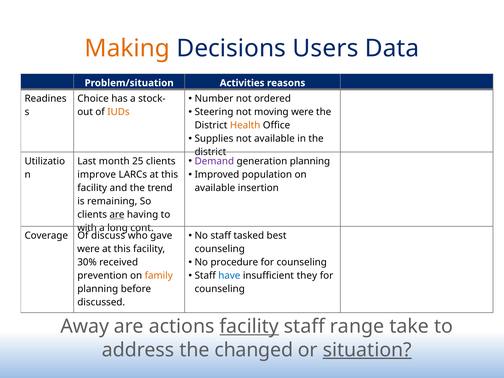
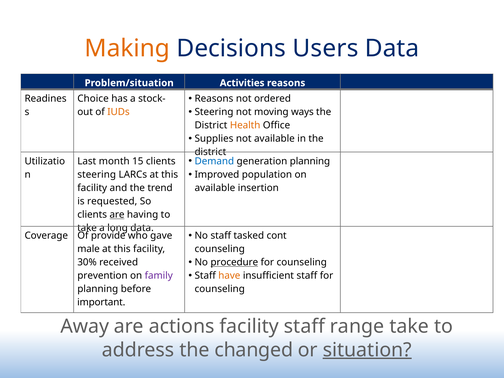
Number: Number -> Reasons (214, 99)
moving were: were -> ways (302, 112)
Demand colour: purple -> blue (214, 161)
25: 25 -> 15 (138, 161)
improve: improve -> steering (97, 175)
remaining: remaining -> requested (112, 201)
with: with -> take (87, 228)
long cont: cont -> data (142, 228)
best: best -> cont (277, 236)
discuss: discuss -> provide (108, 236)
were: were -> male (89, 249)
procedure underline: none -> present (234, 262)
have colour: blue -> orange (229, 276)
insufficient they: they -> staff (307, 276)
family colour: orange -> purple (159, 276)
discussed: discussed -> important (101, 302)
facility underline: present -> none (249, 326)
